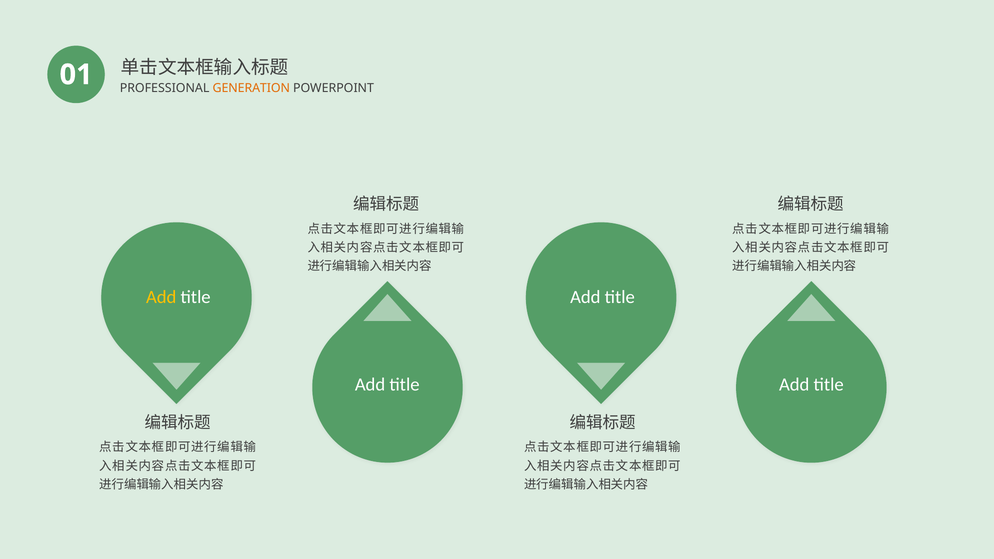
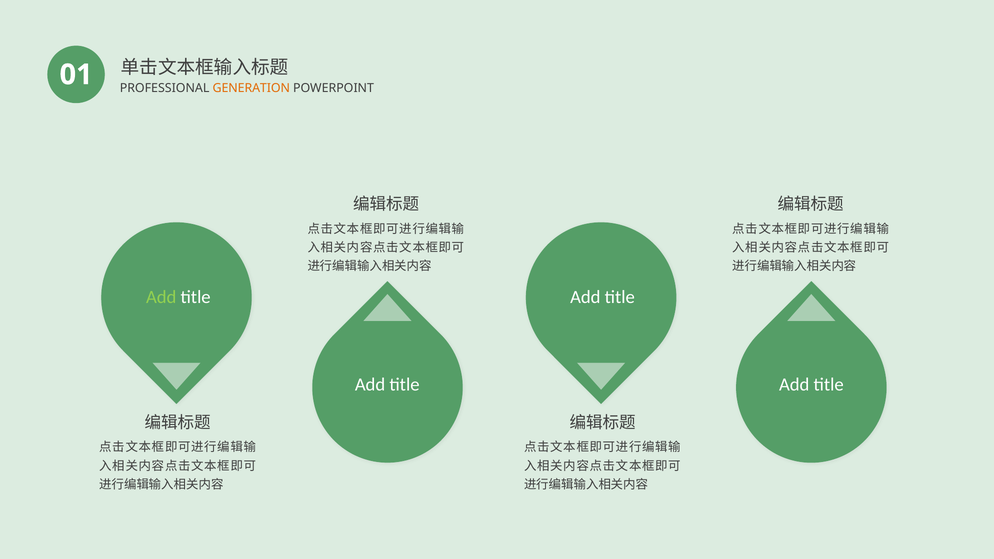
Add colour: yellow -> light green (161, 297)
